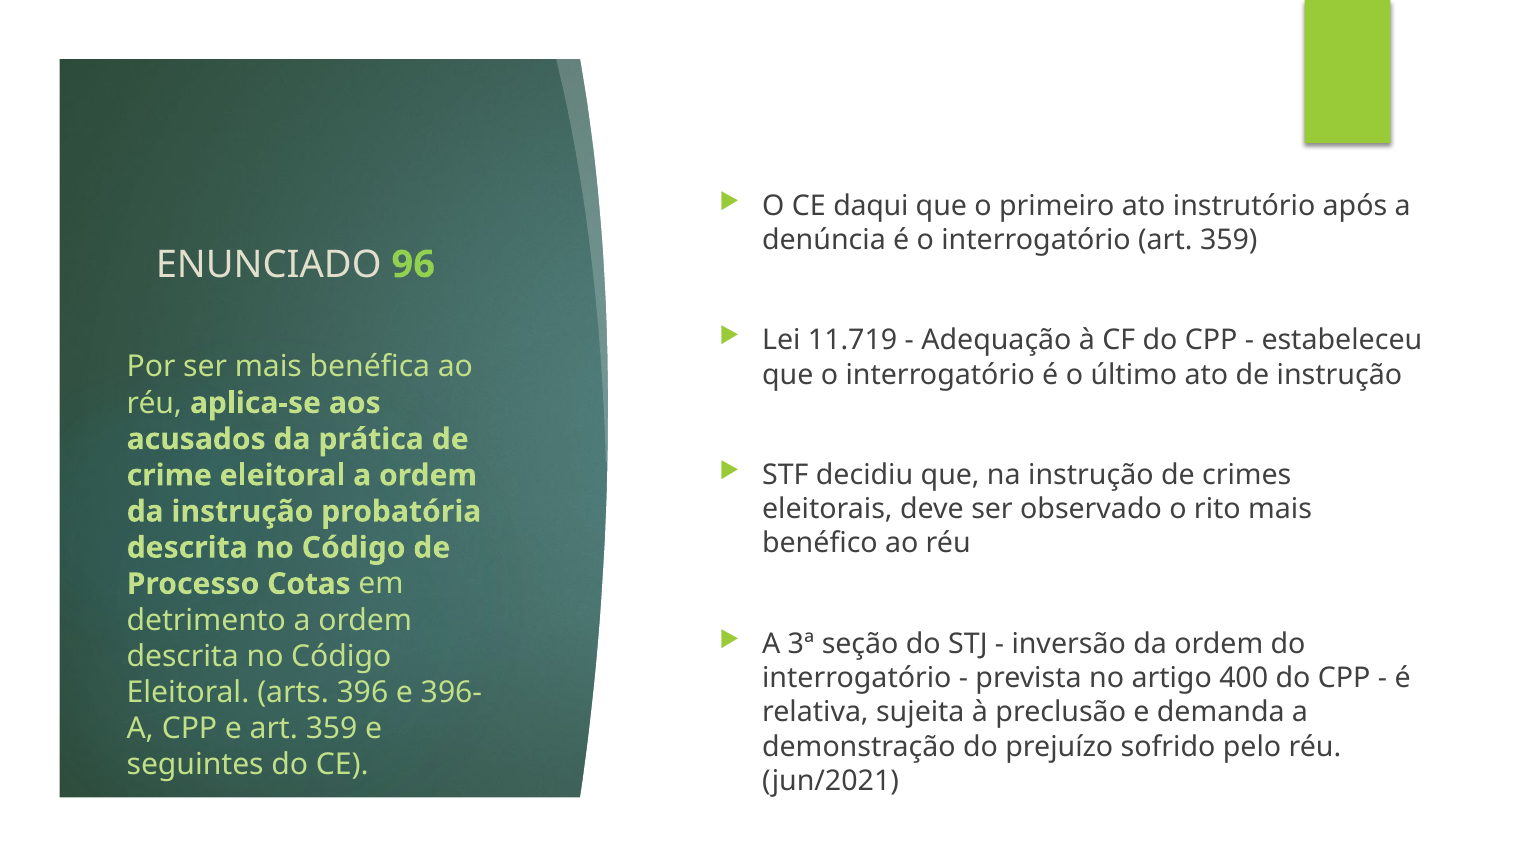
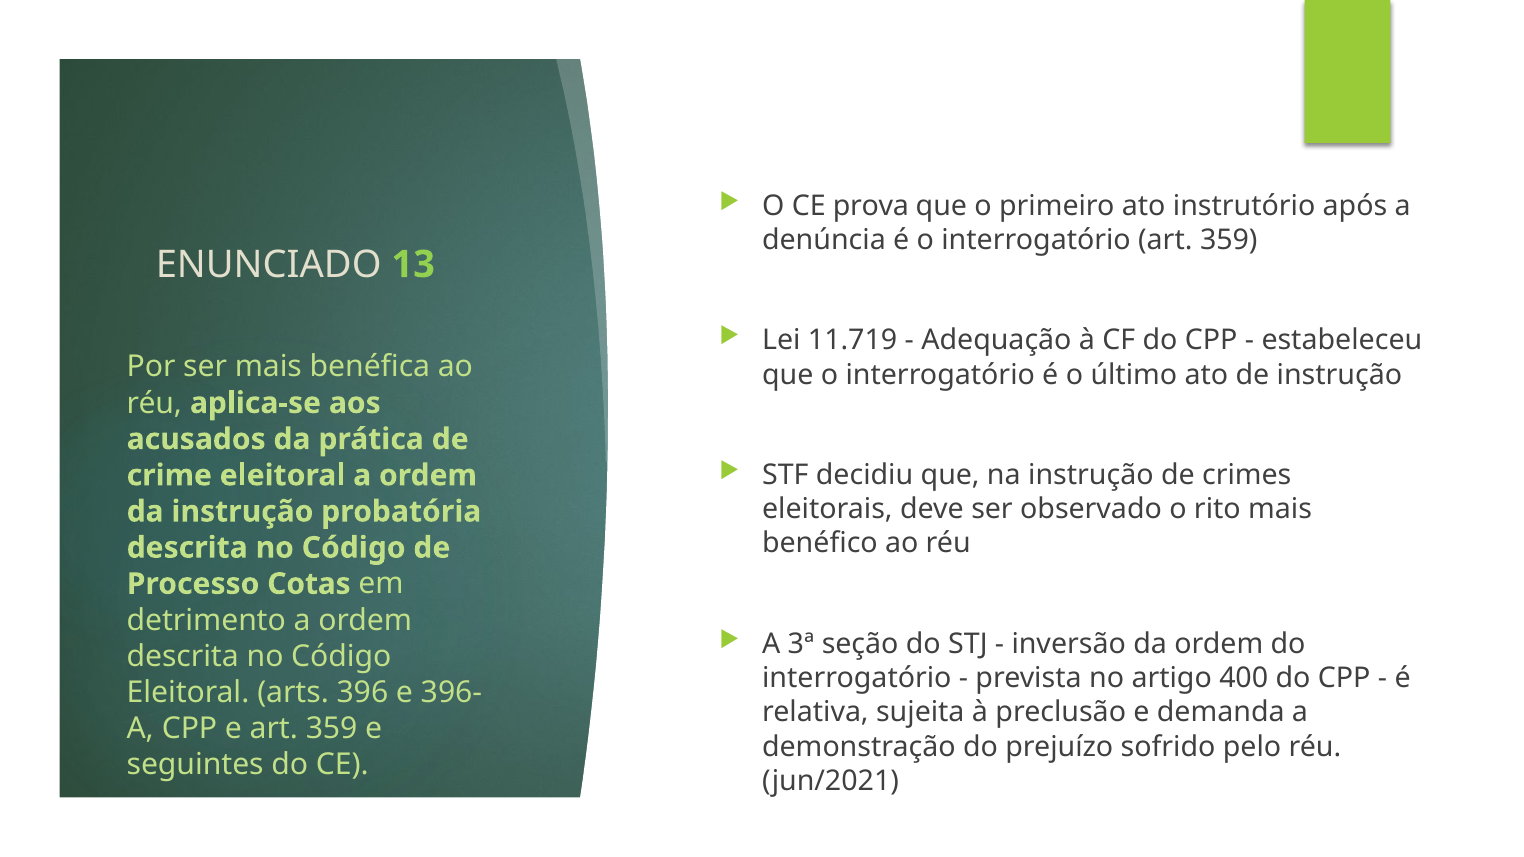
daqui: daqui -> prova (871, 206)
96: 96 -> 13 (413, 265)
